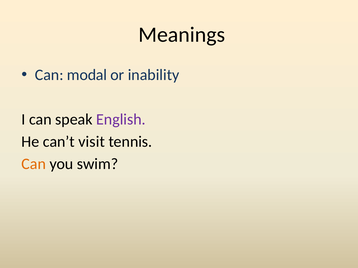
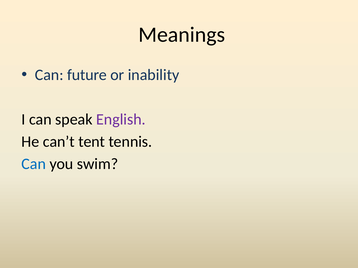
modal: modal -> future (87, 75)
visit: visit -> tent (92, 142)
Can colour: orange -> blue (34, 164)
